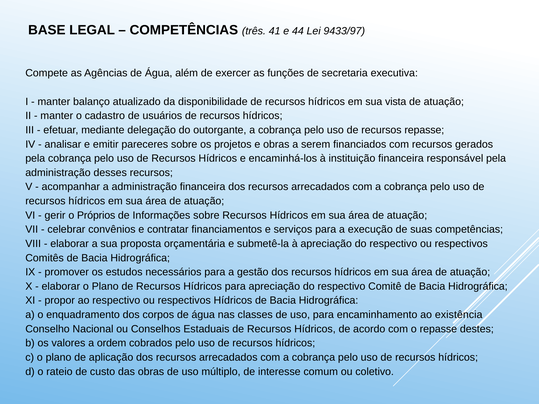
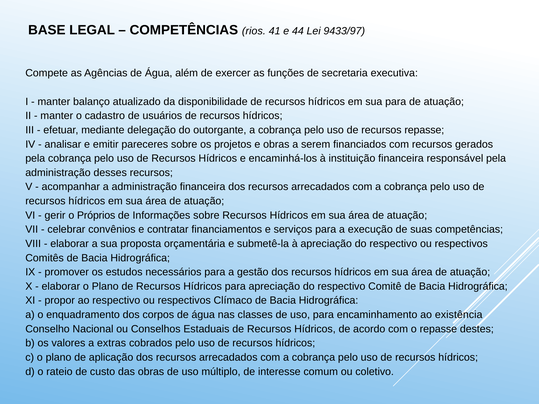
três: três -> rios (254, 31)
sua vista: vista -> para (396, 102)
respectivos Hídricos: Hídricos -> Clímaco (233, 301)
ordem: ordem -> extras (112, 343)
